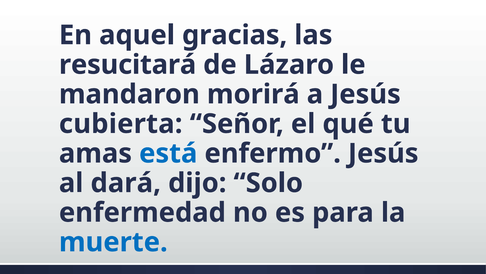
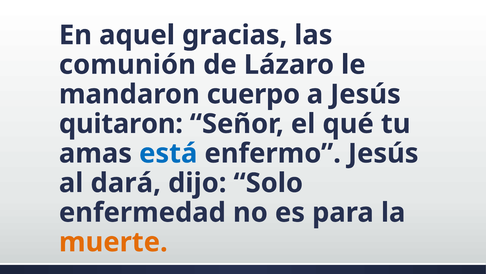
resucitará: resucitará -> comunión (127, 65)
morirá: morirá -> cuerpo (253, 94)
cubierta: cubierta -> quitaron (121, 124)
muerte colour: blue -> orange (113, 242)
